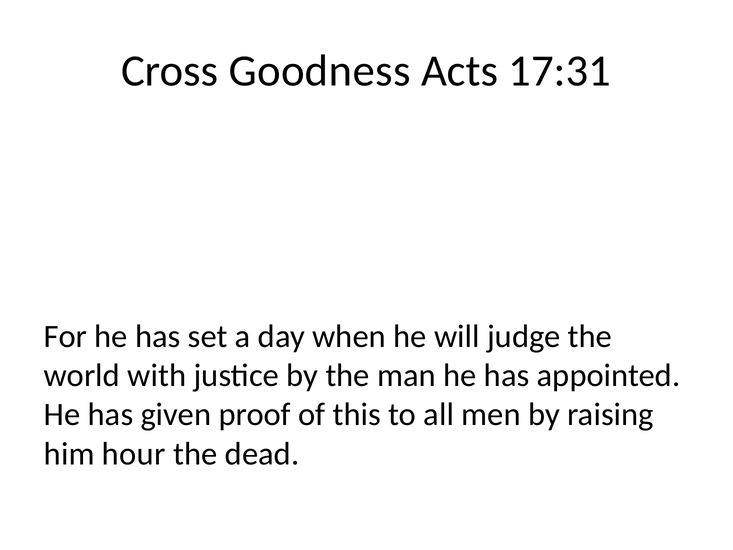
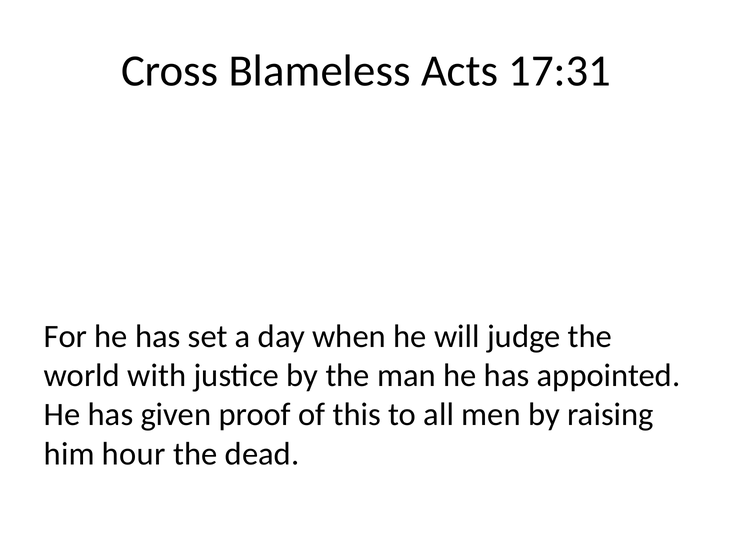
Goodness: Goodness -> Blameless (320, 71)
